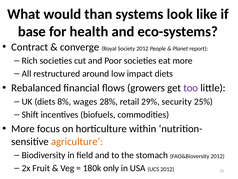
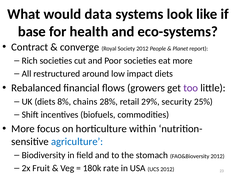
than: than -> data (98, 14)
wages: wages -> chains (85, 101)
agriculture colour: orange -> blue (77, 141)
only: only -> rate (111, 168)
